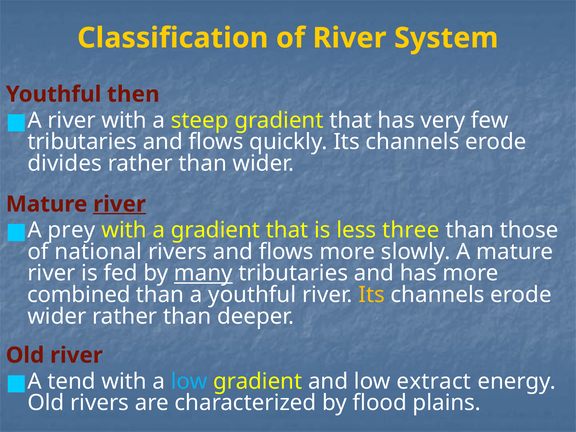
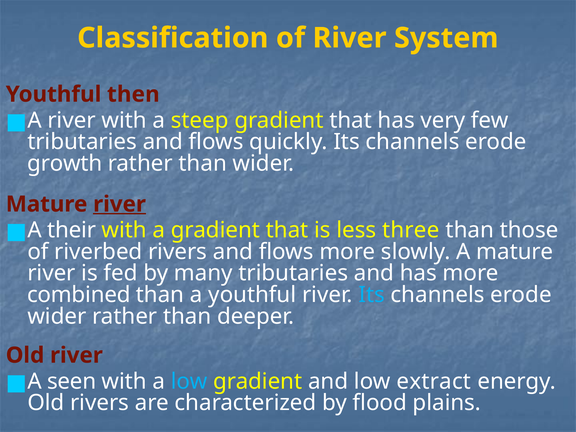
divides: divides -> growth (65, 163)
prey: prey -> their (72, 230)
national: national -> riverbed (98, 252)
many underline: present -> none (203, 273)
Its colour: yellow -> light blue (372, 295)
tend: tend -> seen (72, 381)
